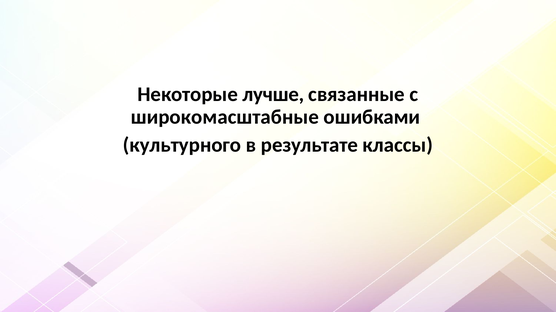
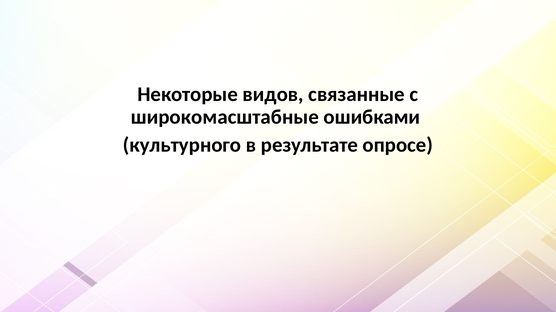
лучше: лучше -> видов (273, 95)
классы: классы -> опросе (398, 145)
